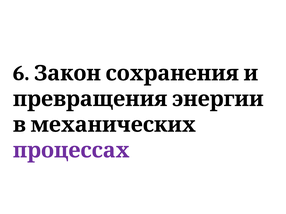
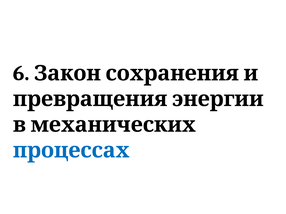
процессах colour: purple -> blue (71, 151)
